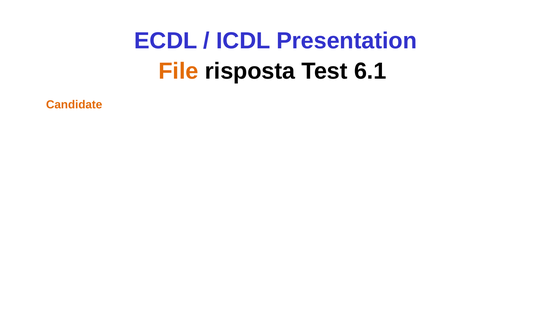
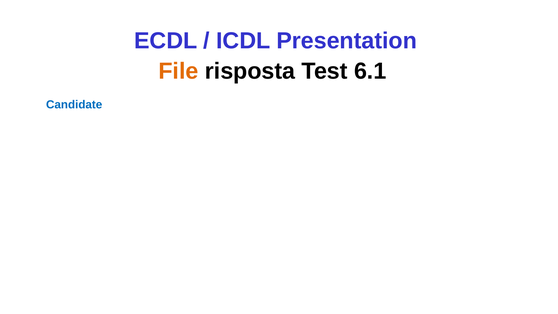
Candidate colour: orange -> blue (74, 105)
